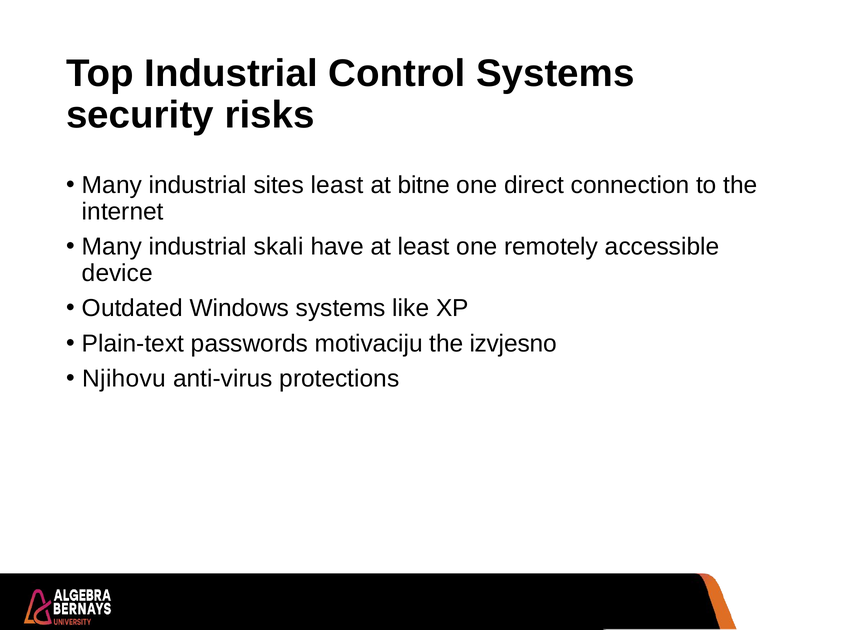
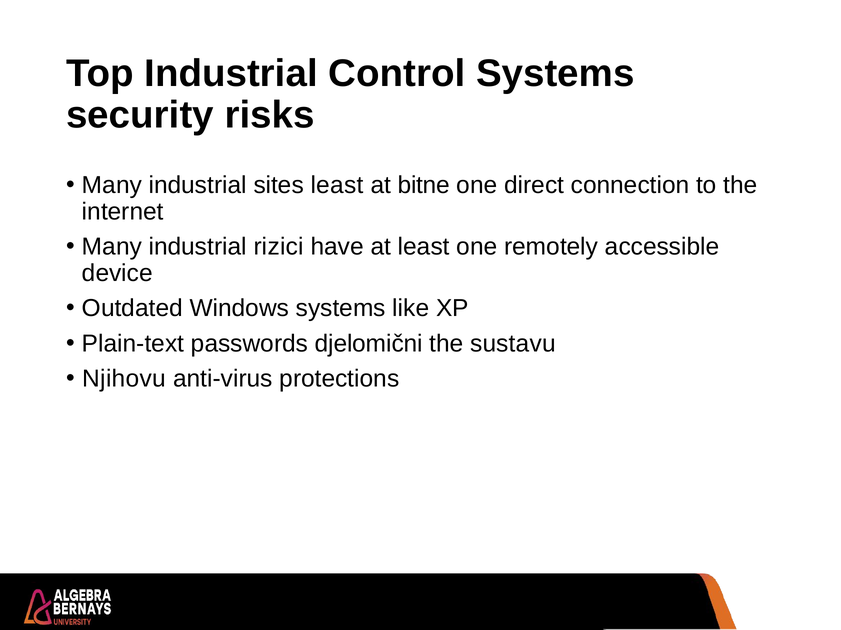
skali: skali -> rizici (279, 247)
motivaciju: motivaciju -> djelomični (369, 344)
izvjesno: izvjesno -> sustavu (513, 344)
